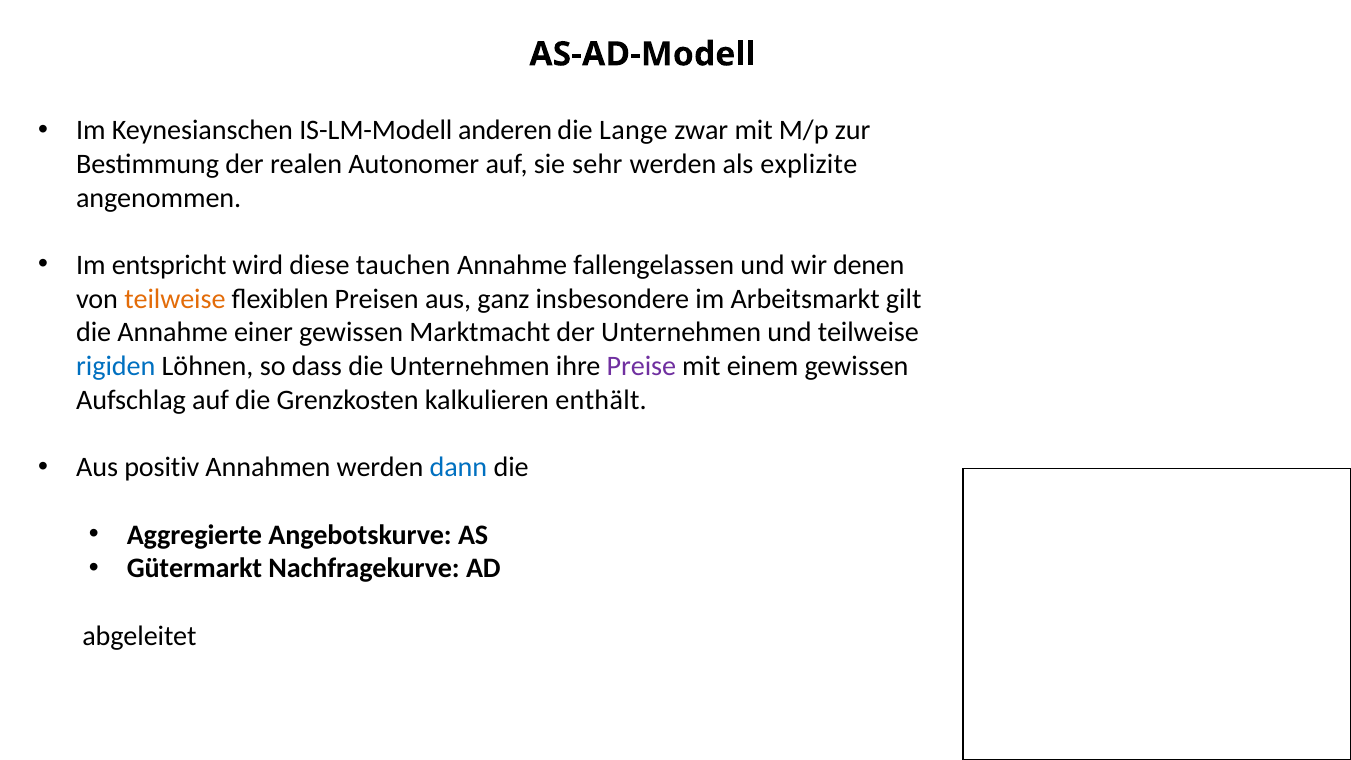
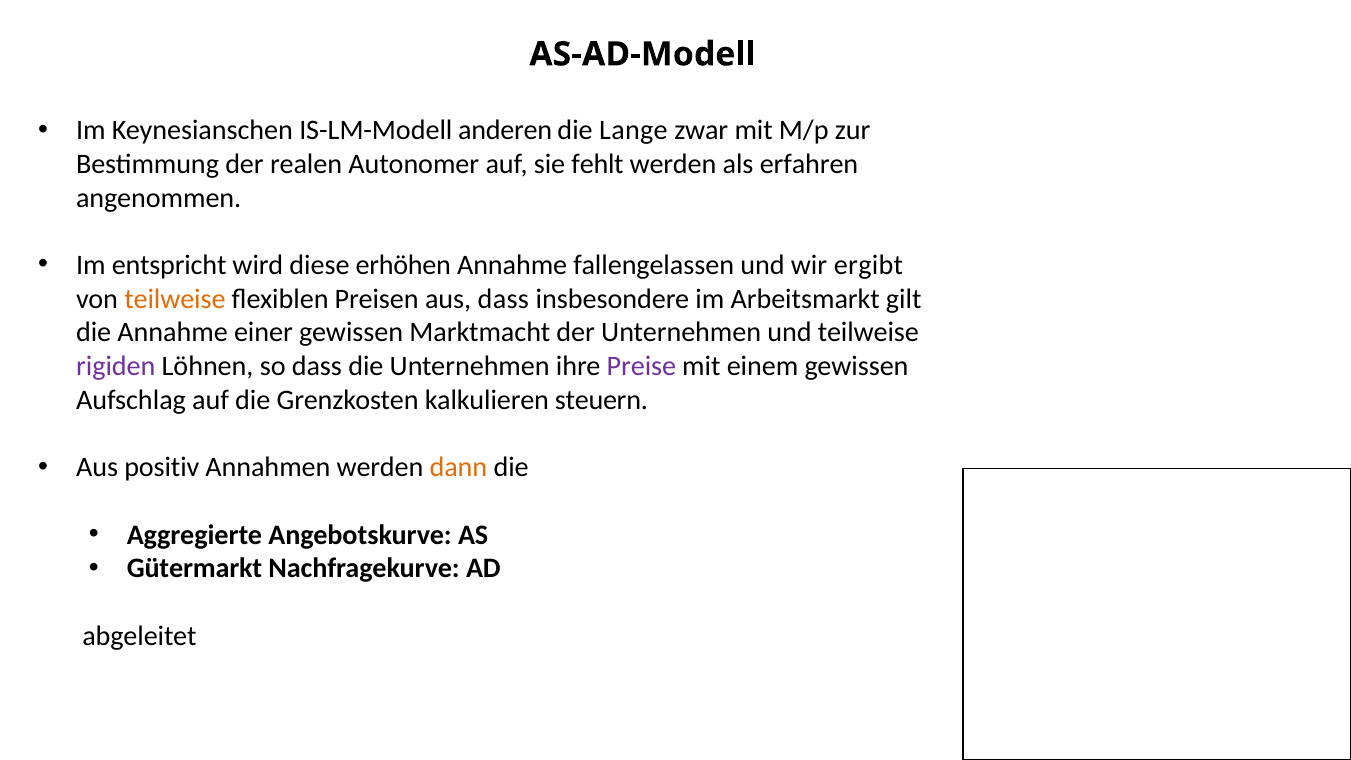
sehr: sehr -> fehlt (598, 164)
explizite: explizite -> erfahren (809, 164)
tauchen: tauchen -> erhöhen (403, 265)
denen: denen -> ergibt (868, 265)
aus ganz: ganz -> dass (503, 299)
rigiden colour: blue -> purple (116, 366)
enthält: enthält -> steuern (601, 400)
dann colour: blue -> orange (458, 467)
